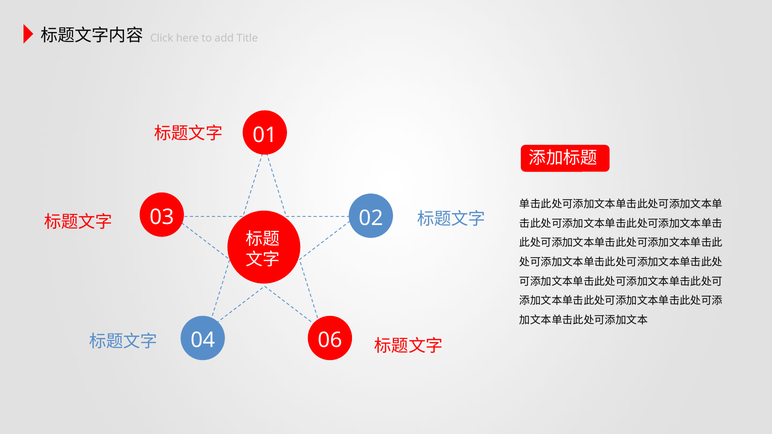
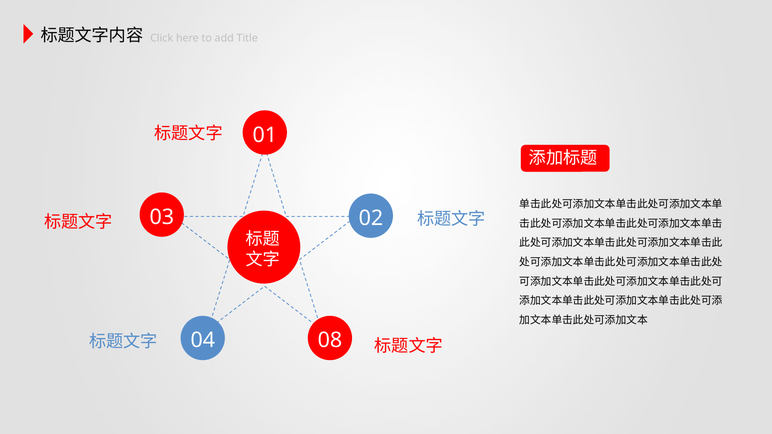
06: 06 -> 08 (330, 341)
